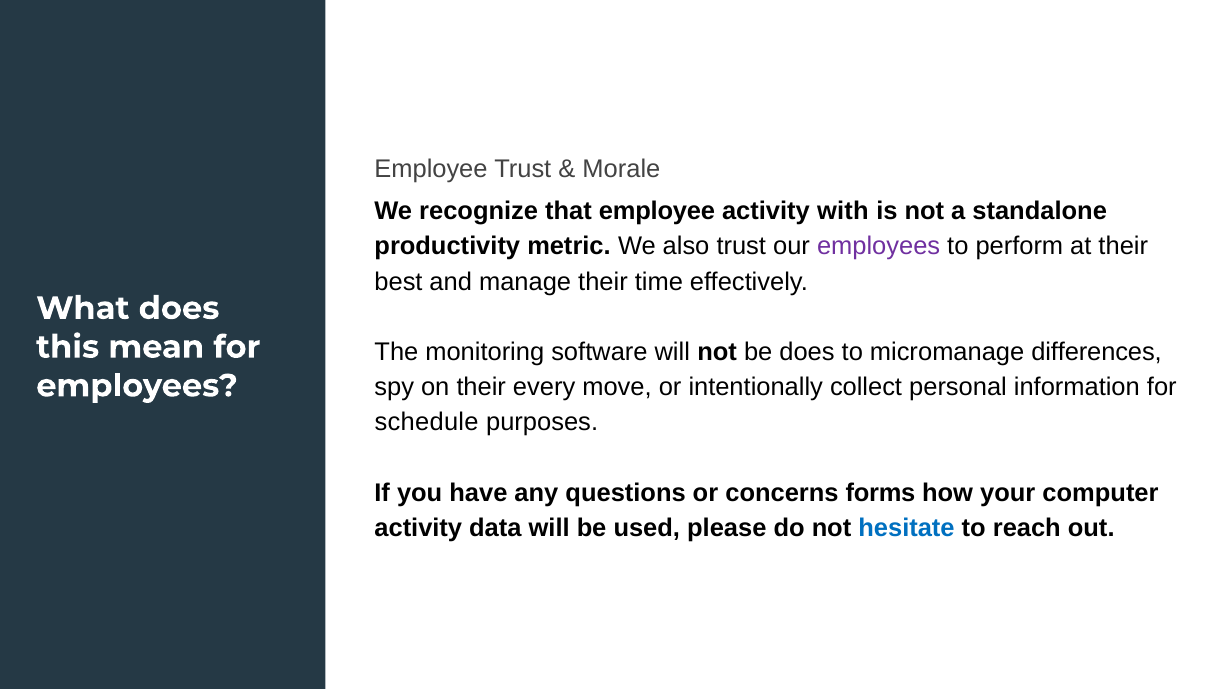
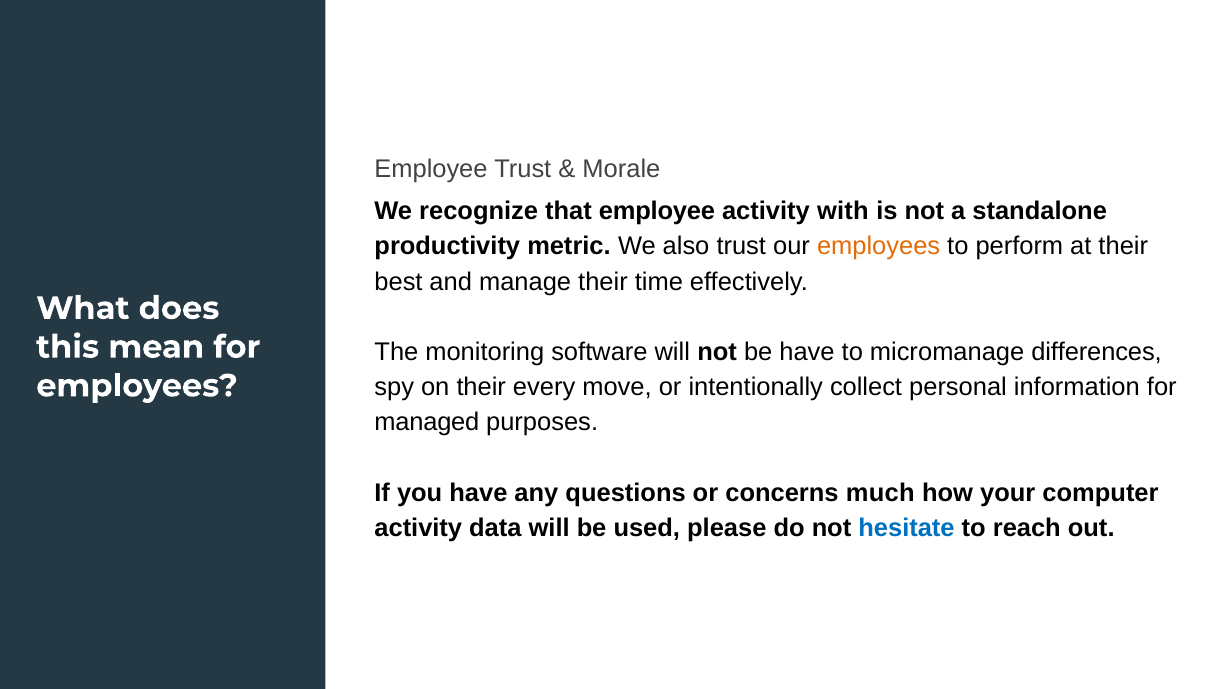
employees colour: purple -> orange (879, 246)
be does: does -> have (807, 352)
schedule: schedule -> managed (427, 422)
forms: forms -> much (880, 493)
